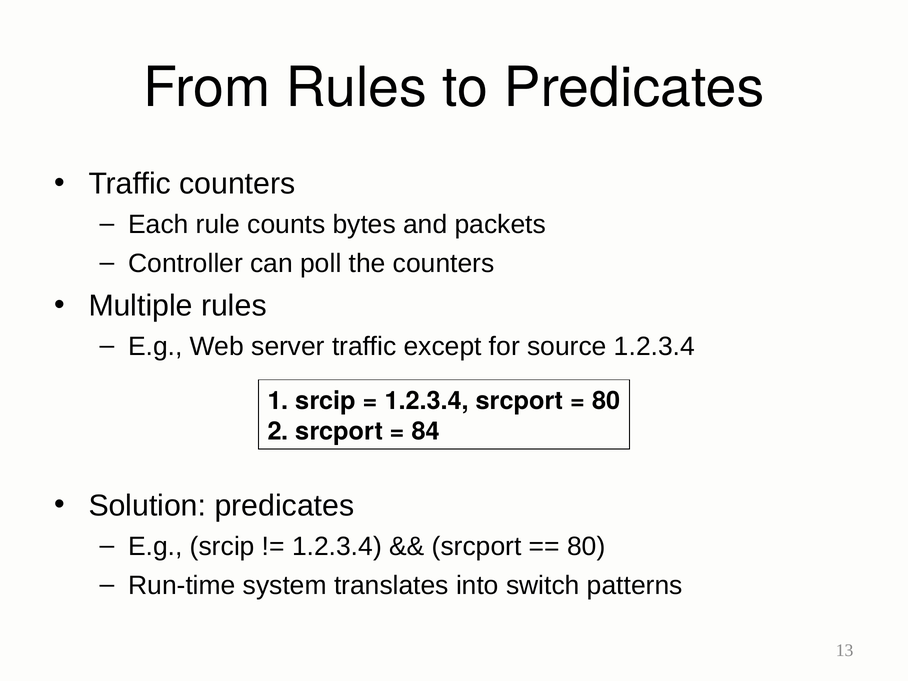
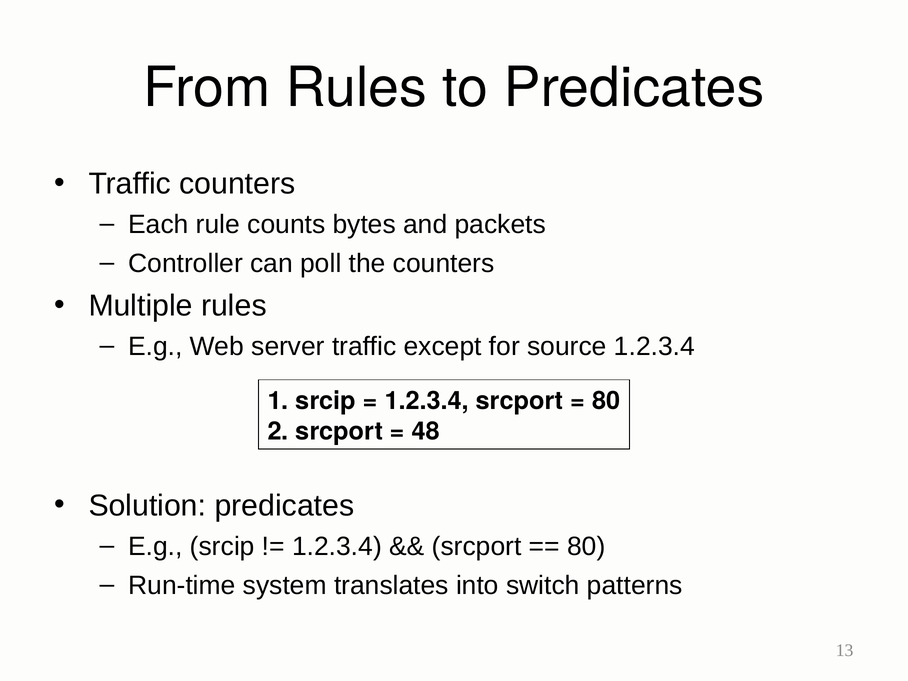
84: 84 -> 48 (426, 431)
